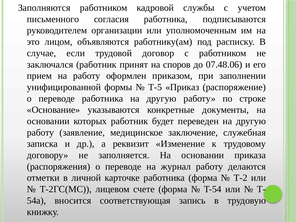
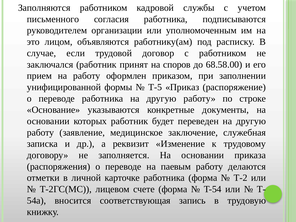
07.48.06: 07.48.06 -> 68.58.00 (224, 64)
журнал: журнал -> паевым (176, 167)
